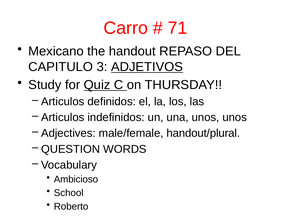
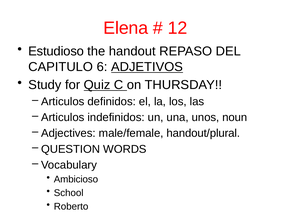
Carro: Carro -> Elena (126, 28)
71: 71 -> 12 (178, 28)
Mexicano: Mexicano -> Estudioso (56, 51)
3: 3 -> 6 (102, 67)
unos unos: unos -> noun (235, 118)
